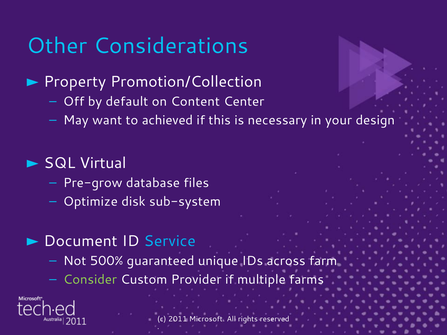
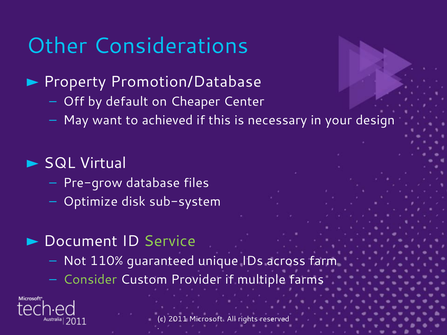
Promotion/Collection: Promotion/Collection -> Promotion/Database (186, 82)
Content: Content -> Cheaper (195, 102)
Service colour: light blue -> light green (170, 241)
500%: 500% -> 110% (106, 261)
